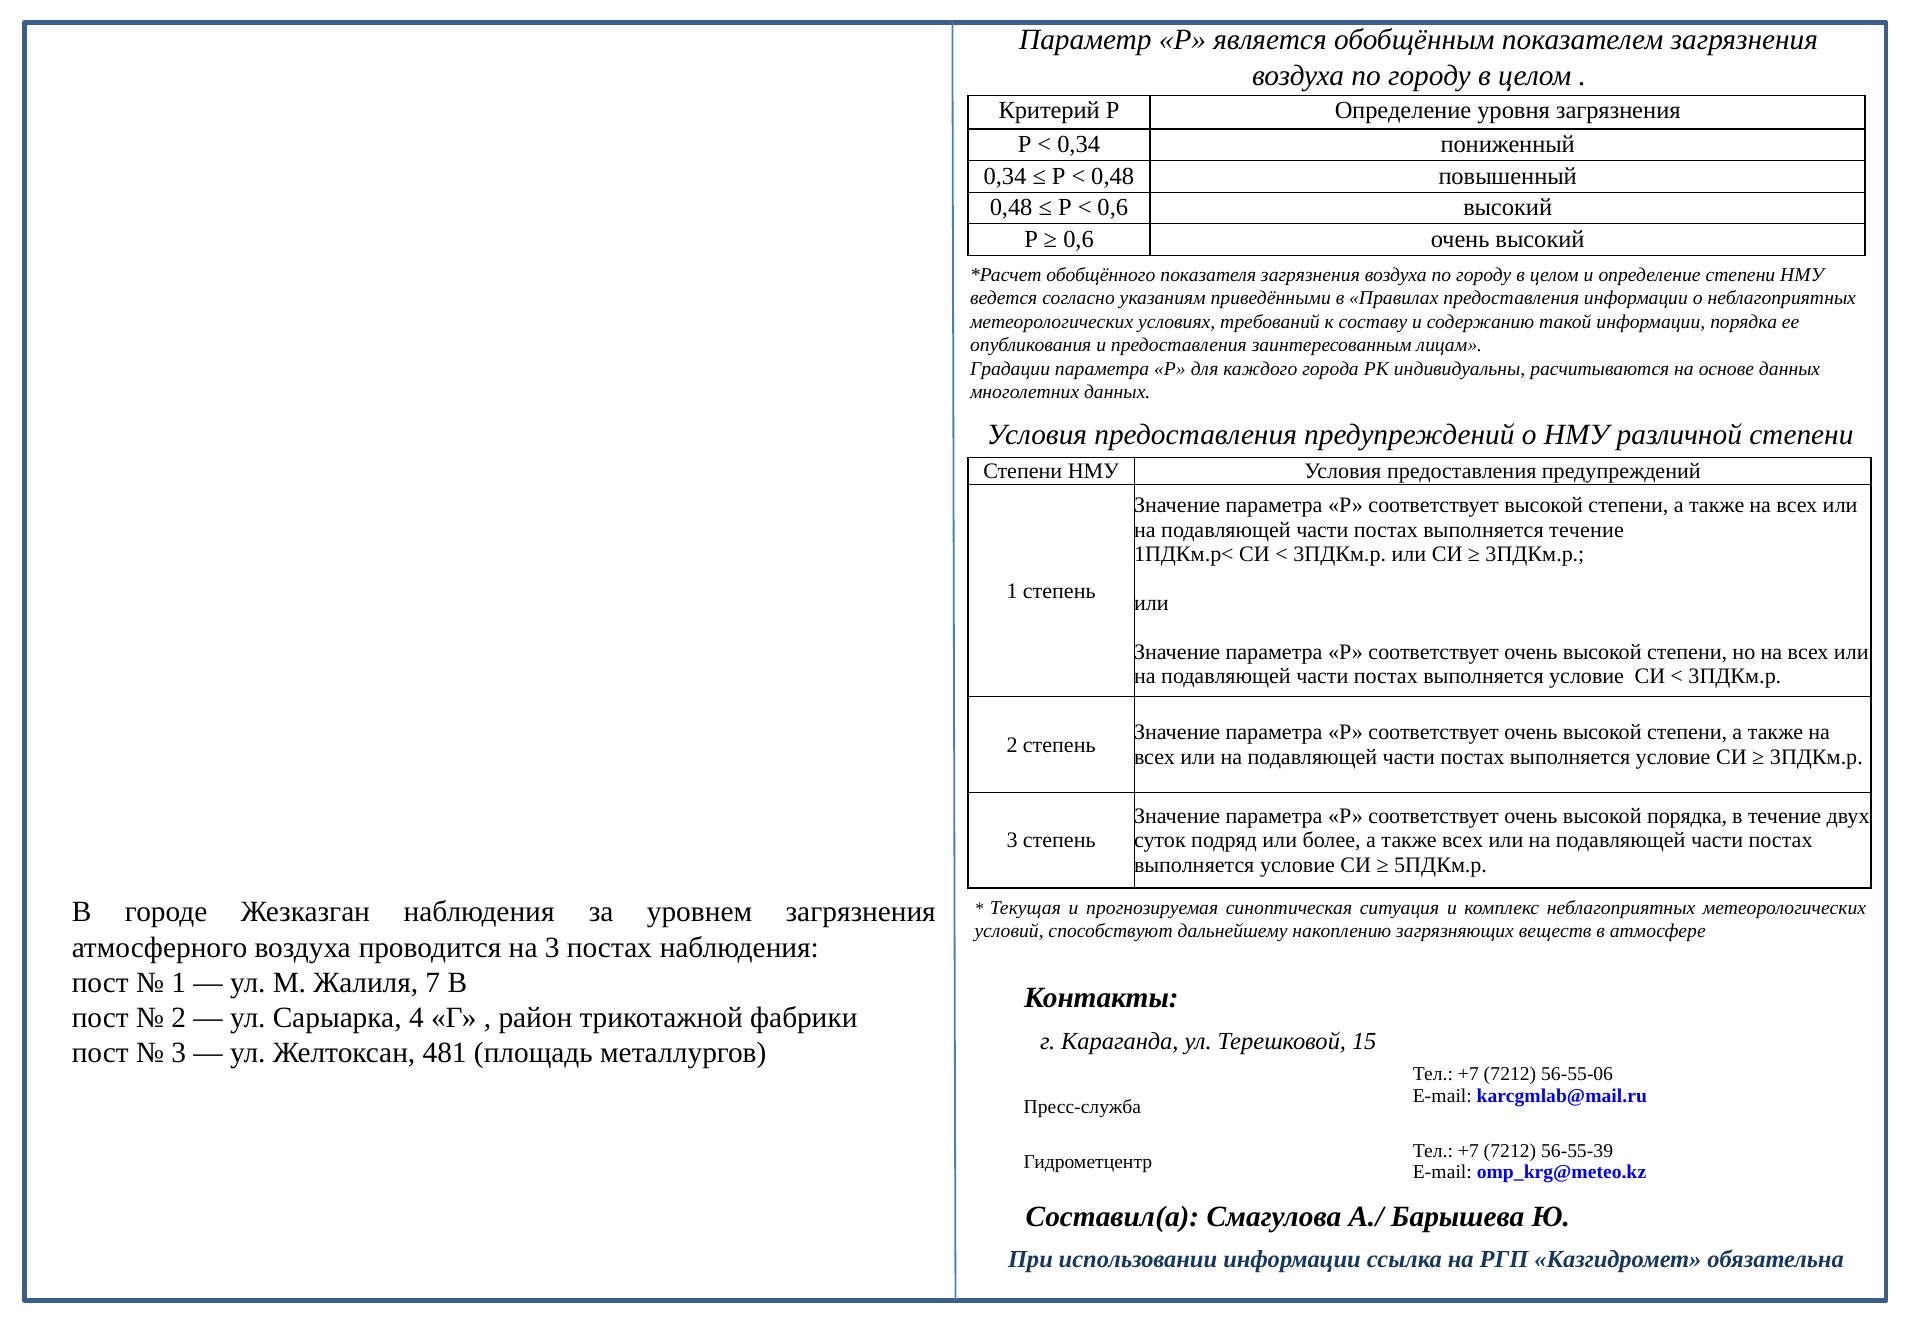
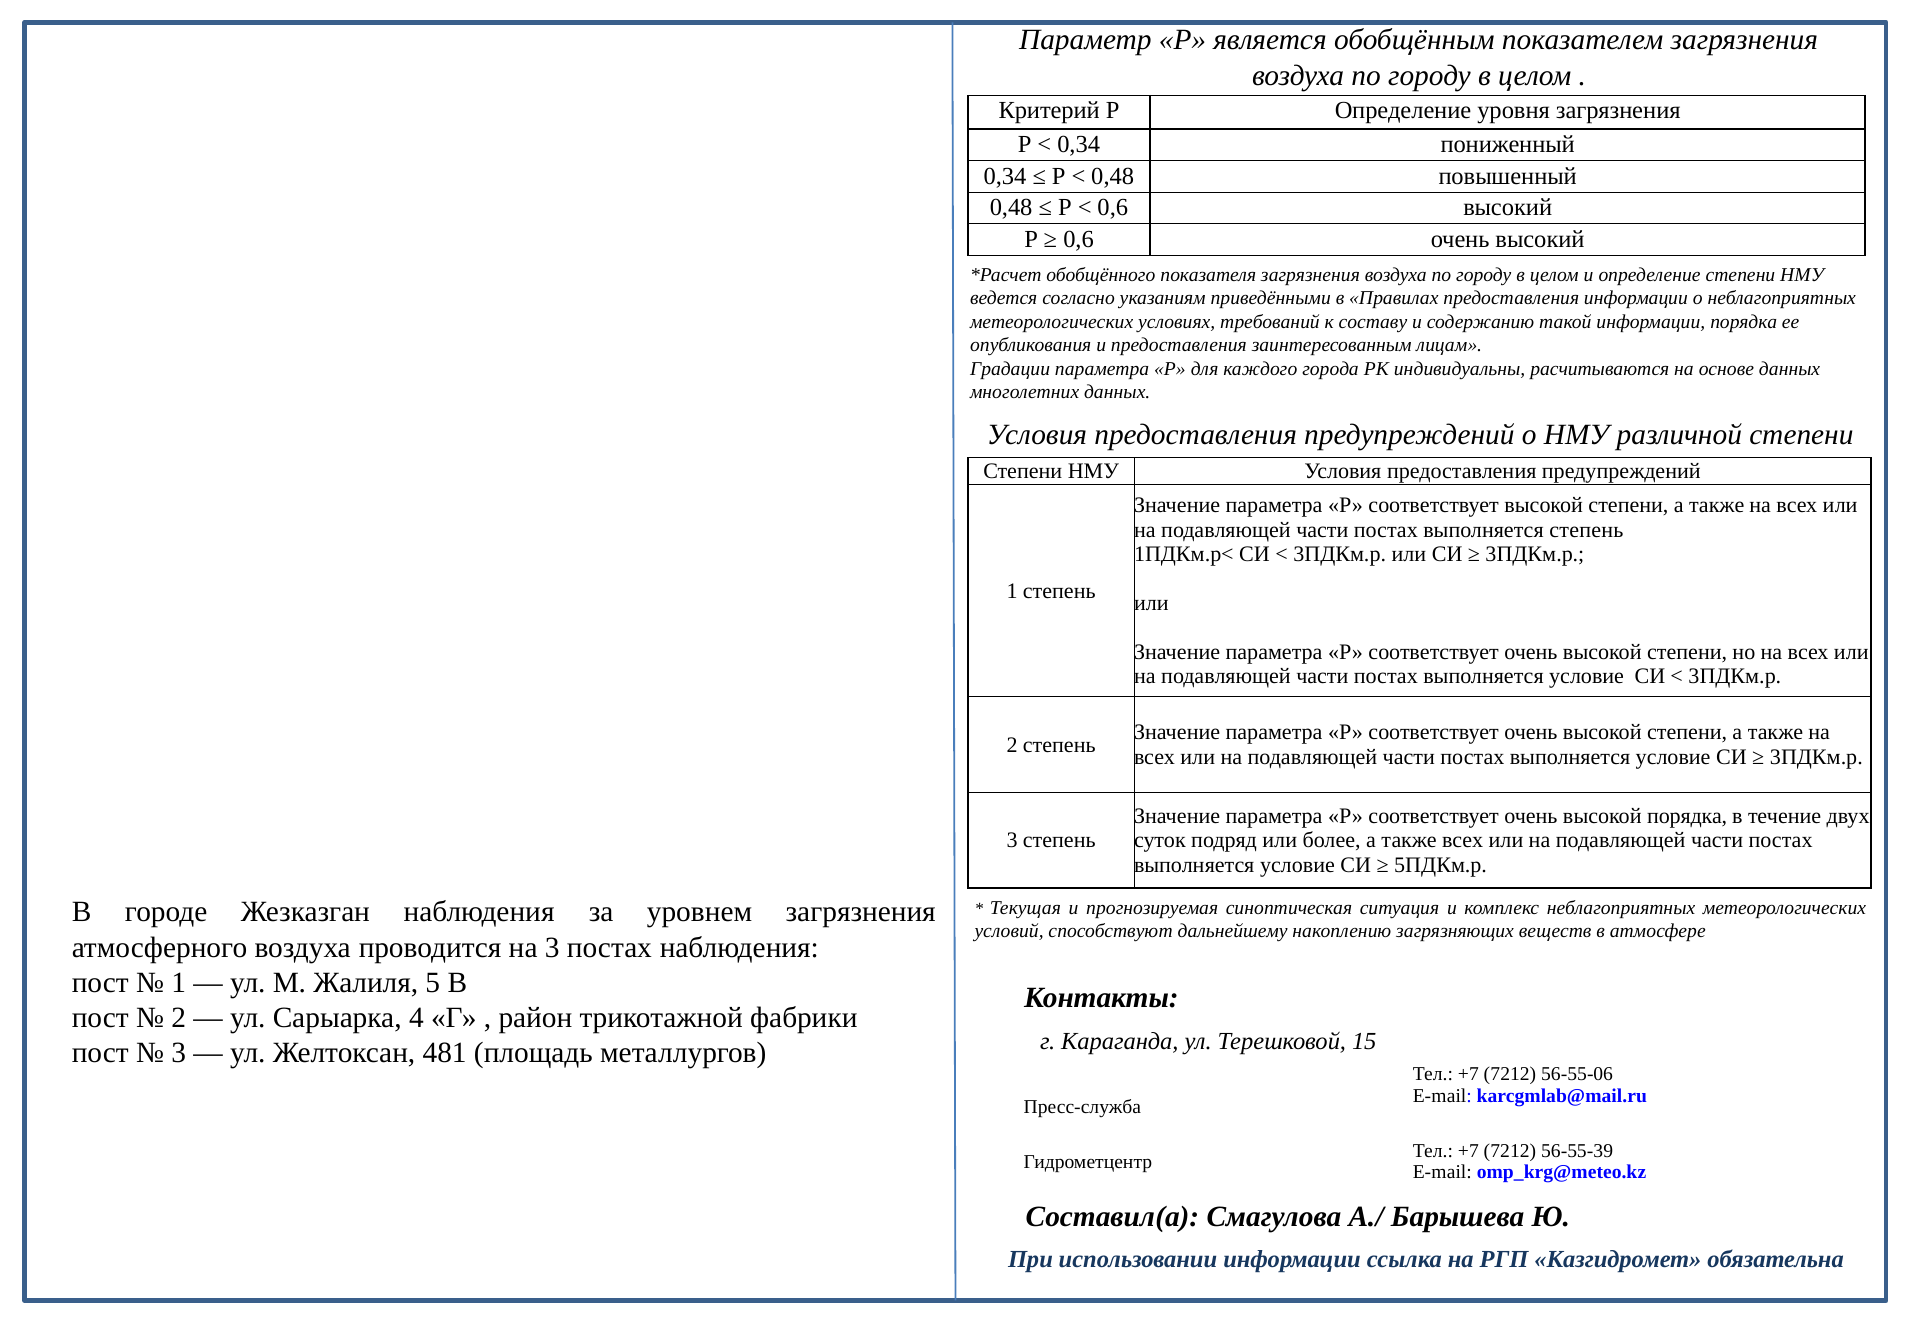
выполняется течение: течение -> степень (1587, 530)
7: 7 -> 5 (433, 983)
